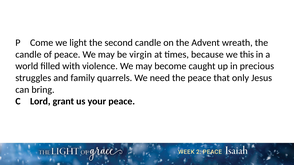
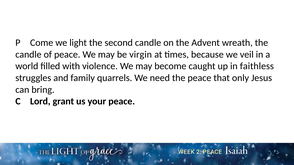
this: this -> veil (247, 54)
precious: precious -> faithless (257, 66)
